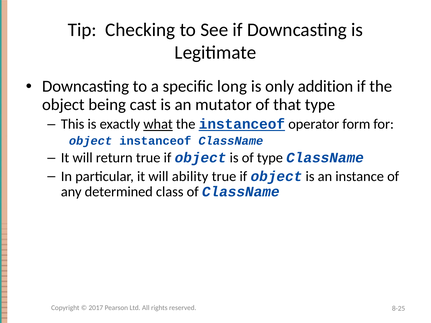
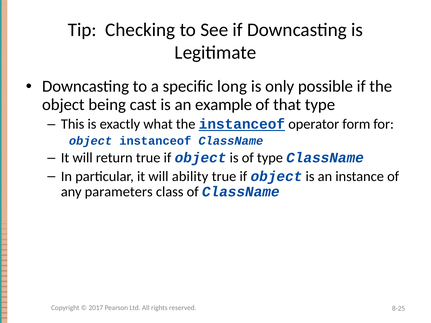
addition: addition -> possible (325, 87)
mutator: mutator -> example (224, 105)
what underline: present -> none (158, 124)
determined: determined -> parameters (119, 192)
